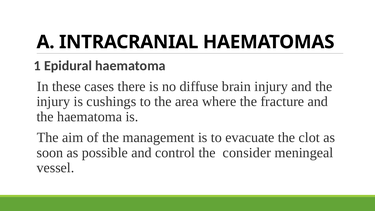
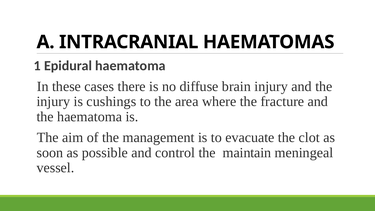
consider: consider -> maintain (247, 153)
